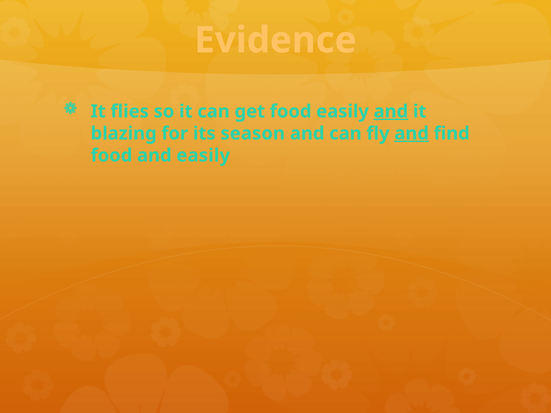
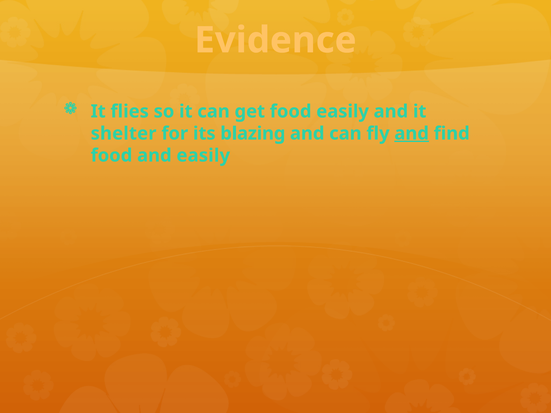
and underline: present -> none (391, 111)
blazing: blazing -> shelter (124, 134)
season: season -> blazing (253, 134)
